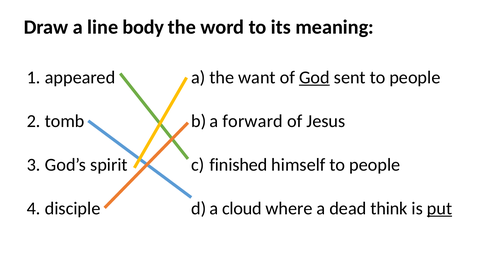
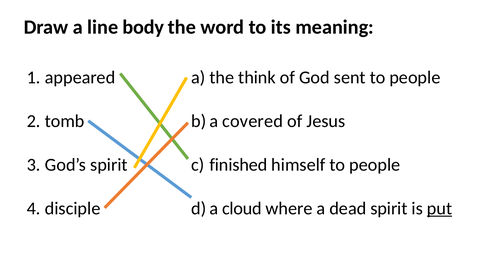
want: want -> think (257, 77)
God underline: present -> none (314, 77)
forward: forward -> covered (253, 121)
dead think: think -> spirit (389, 209)
